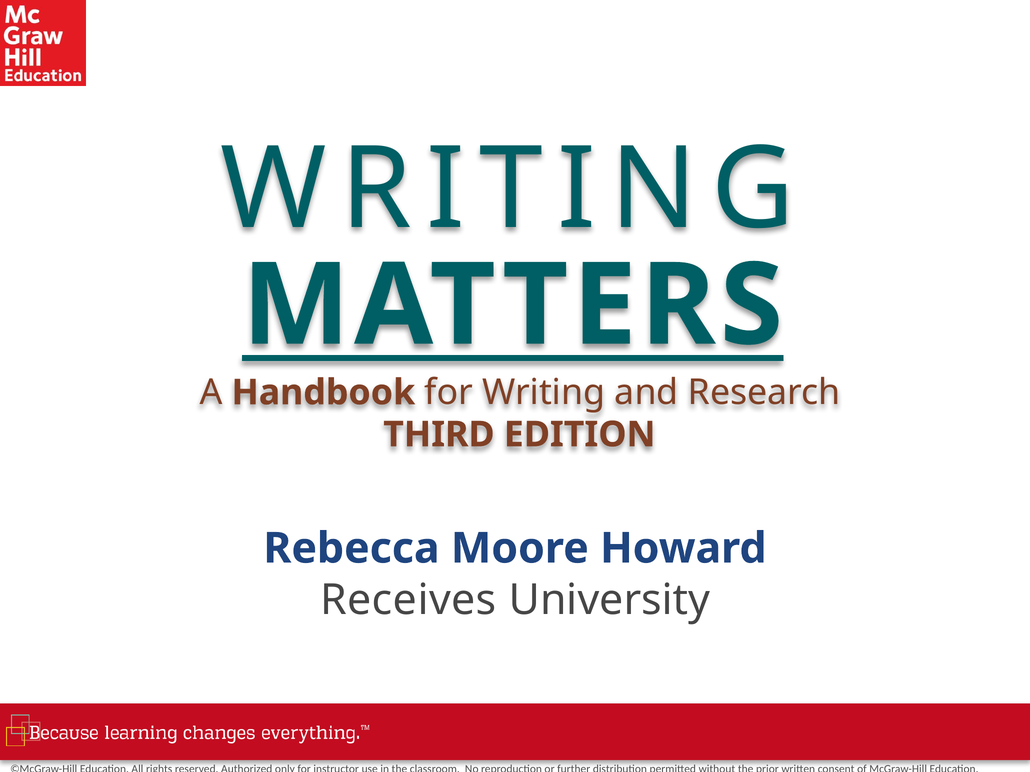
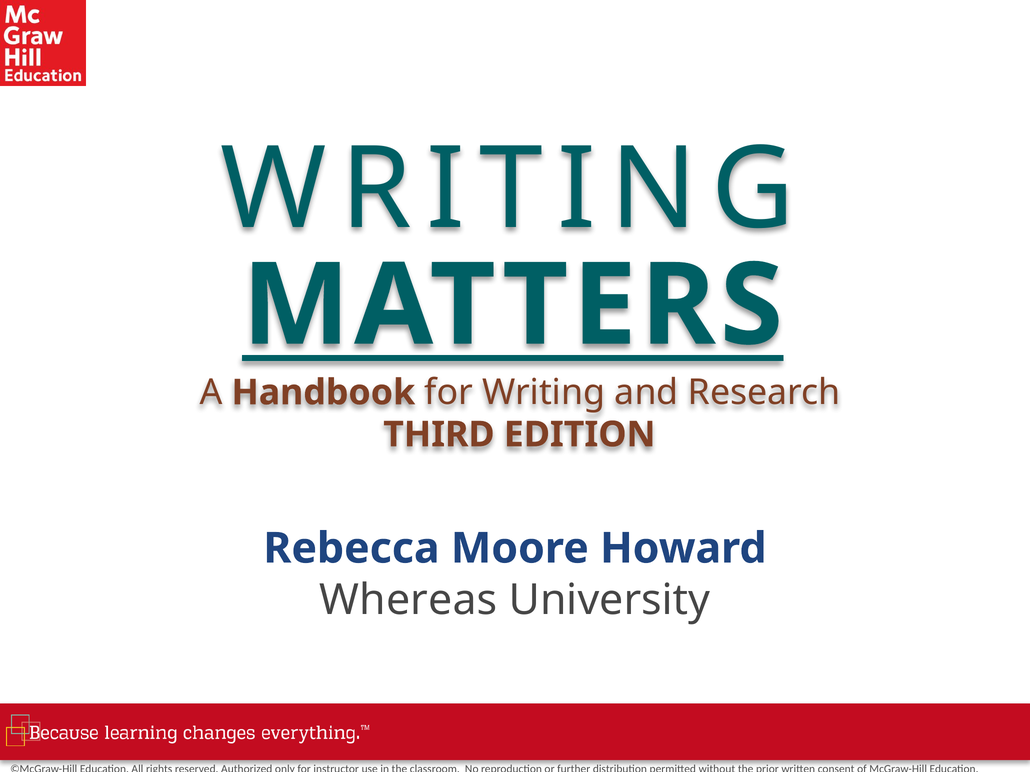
Receives: Receives -> Whereas (408, 600)
